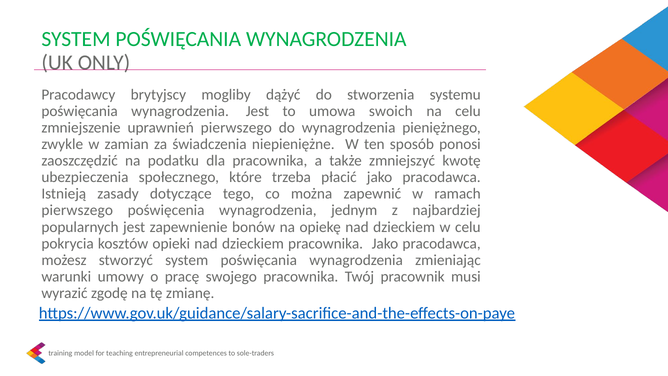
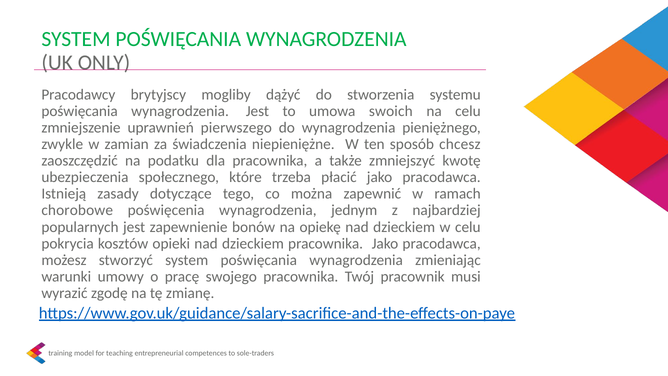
ponosi: ponosi -> chcesz (460, 144)
pierwszego: pierwszego -> chorobowe (77, 210)
